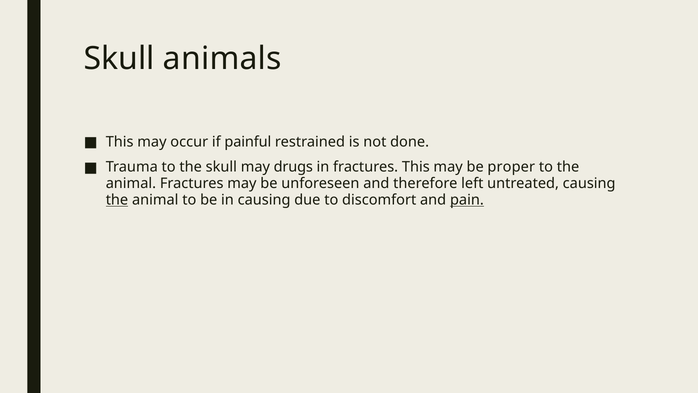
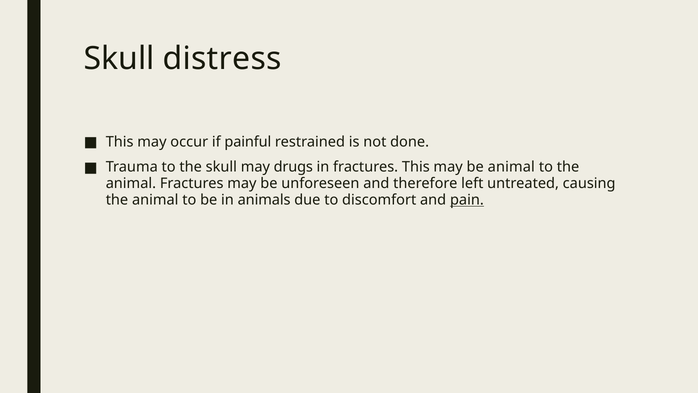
animals: animals -> distress (222, 59)
be proper: proper -> animal (511, 167)
the underline: present -> none (117, 200)
in causing: causing -> animals (264, 200)
